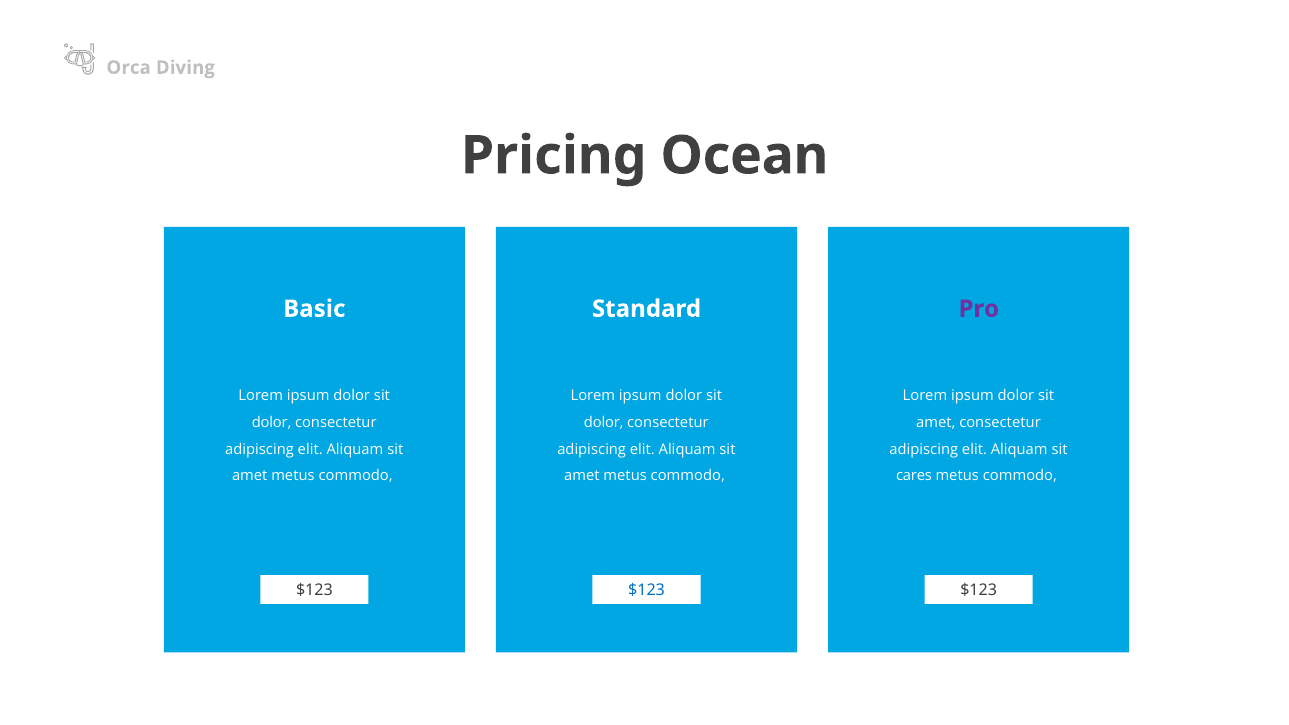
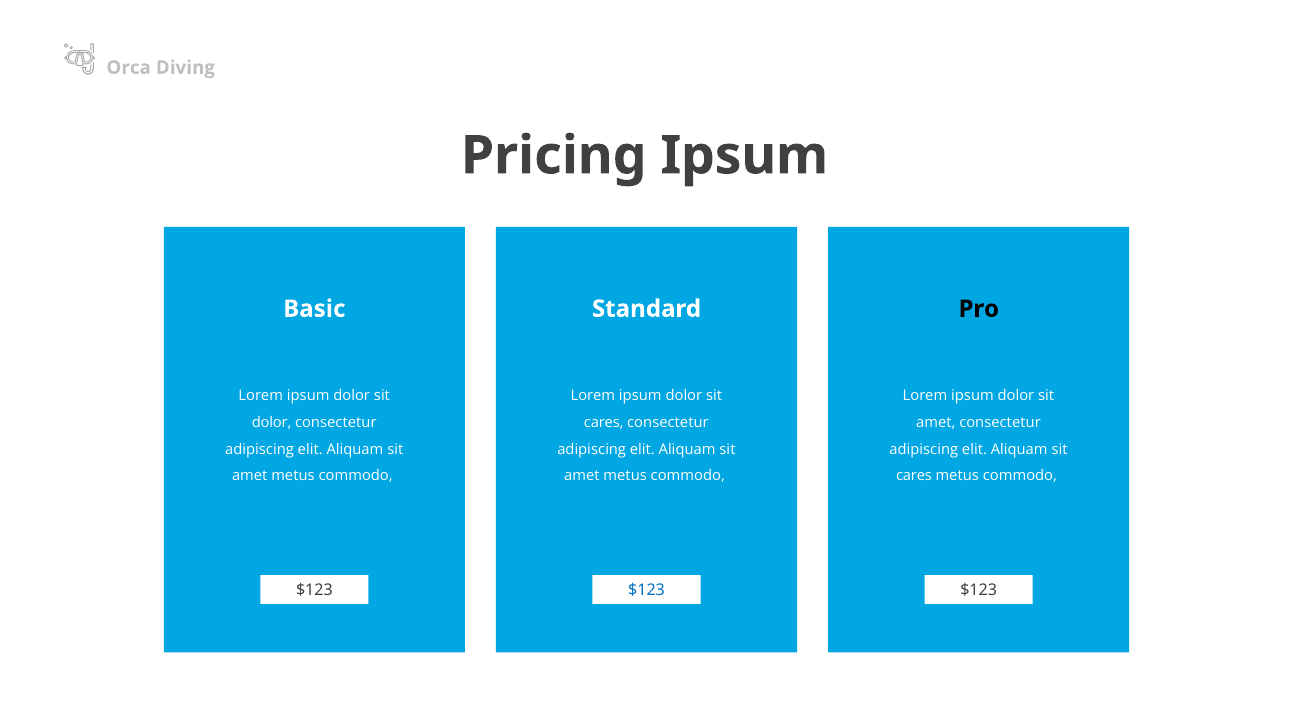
Pricing Ocean: Ocean -> Ipsum (744, 156)
Pro colour: purple -> black (979, 309)
dolor: dolor -> cares (604, 423)
